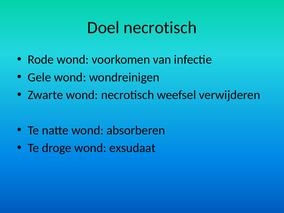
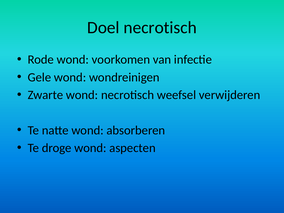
exsudaat: exsudaat -> aspecten (133, 148)
